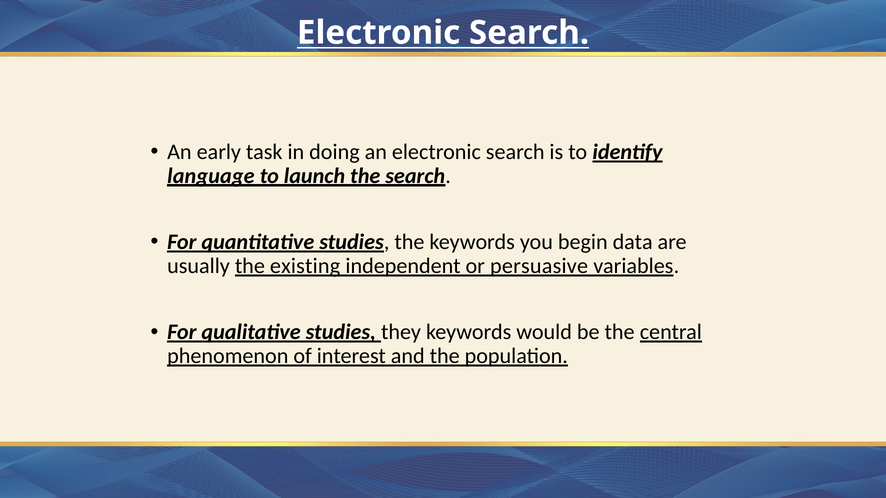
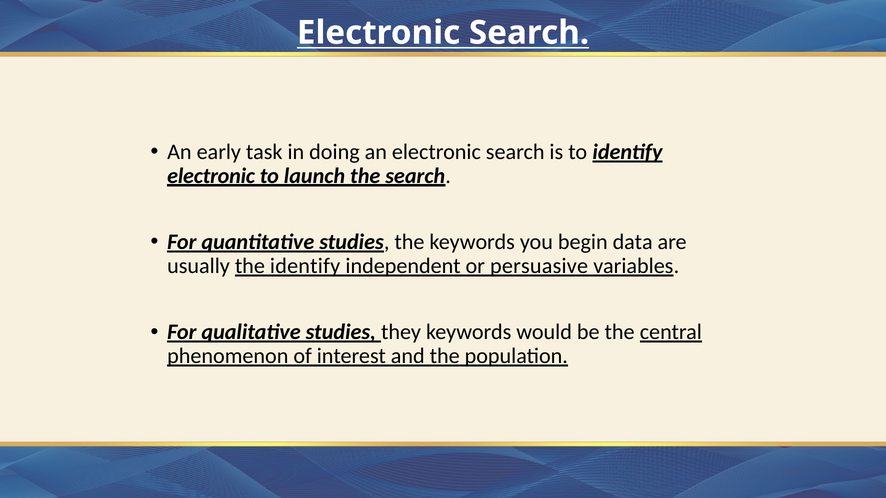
language: language -> electronic (211, 176)
the existing: existing -> identify (305, 266)
